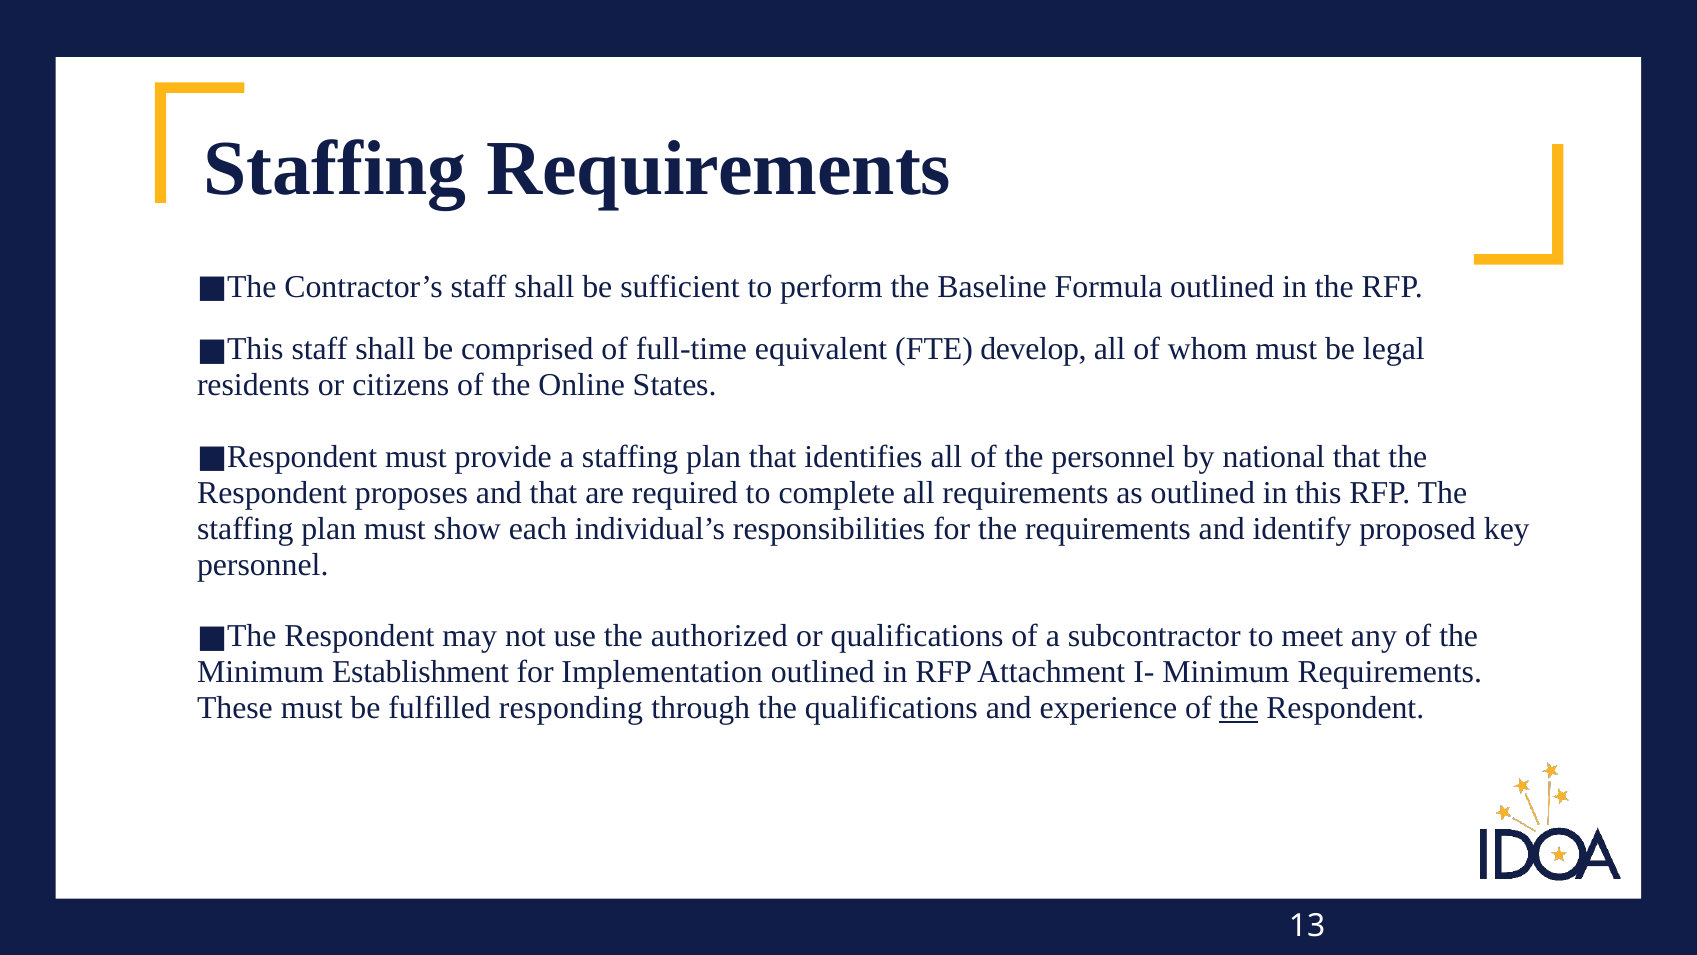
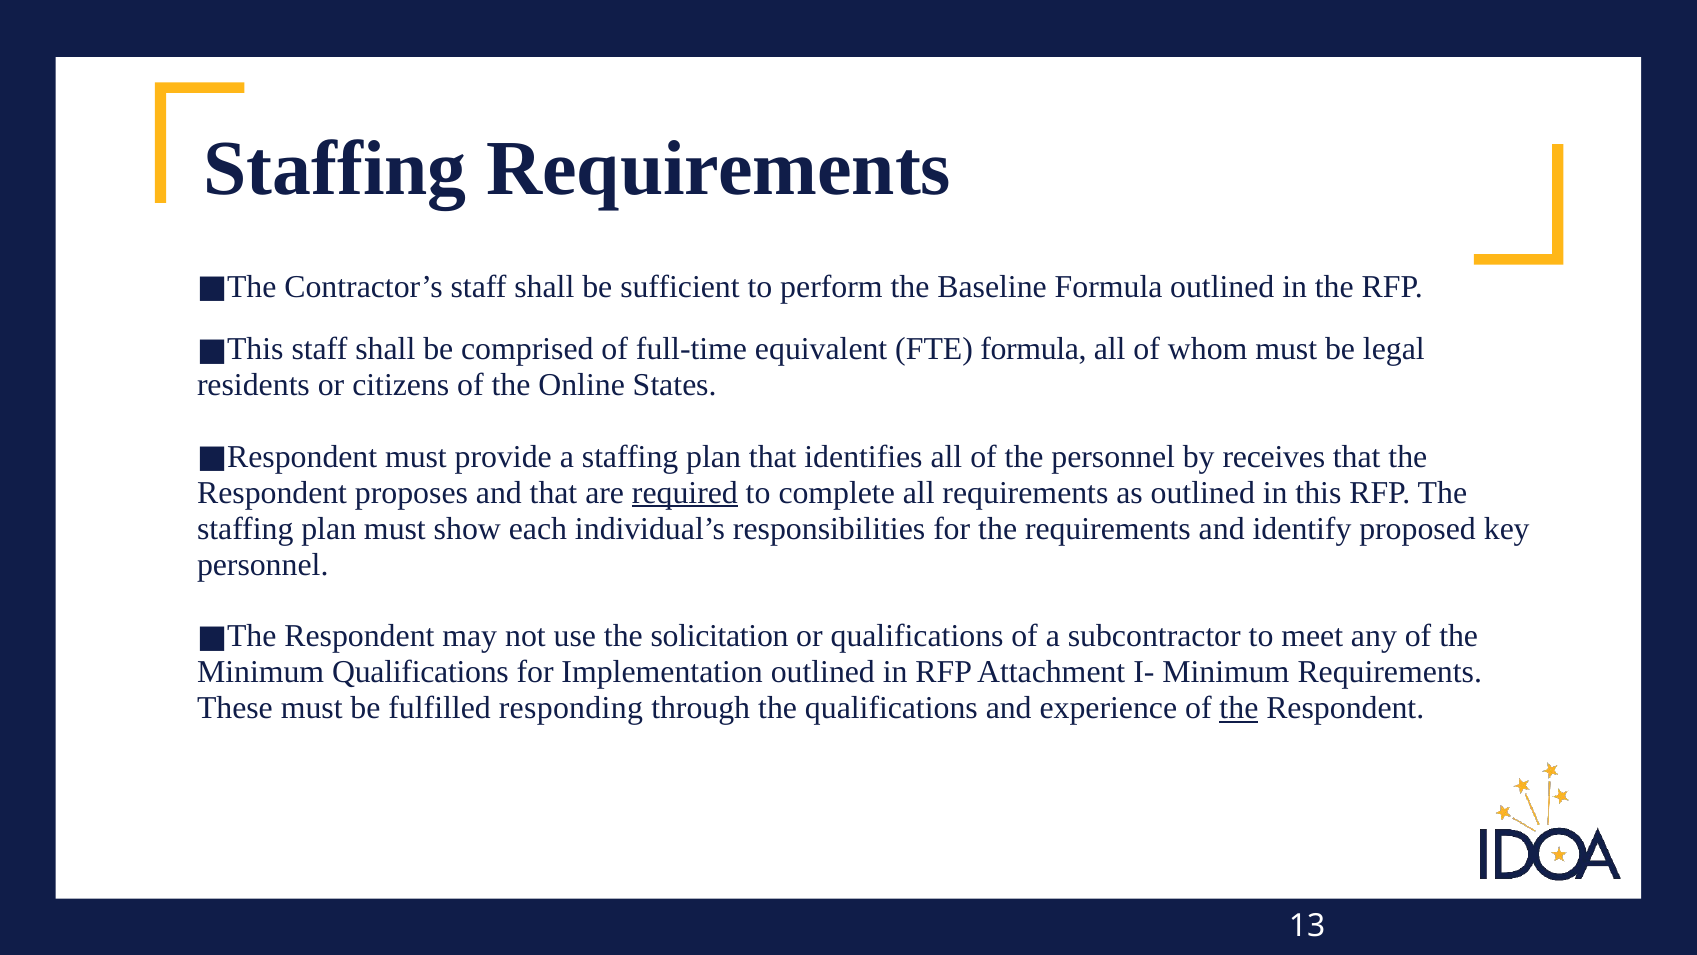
FTE develop: develop -> formula (1033, 349)
national: national -> receives (1274, 457)
required underline: none -> present (685, 493)
authorized: authorized -> solicitation (720, 636)
Minimum Establishment: Establishment -> Qualifications (420, 672)
